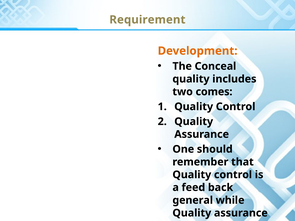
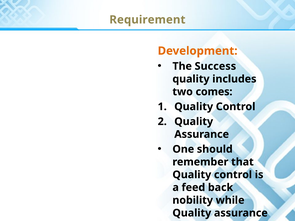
Conceal: Conceal -> Success (215, 66)
general: general -> nobility (193, 200)
